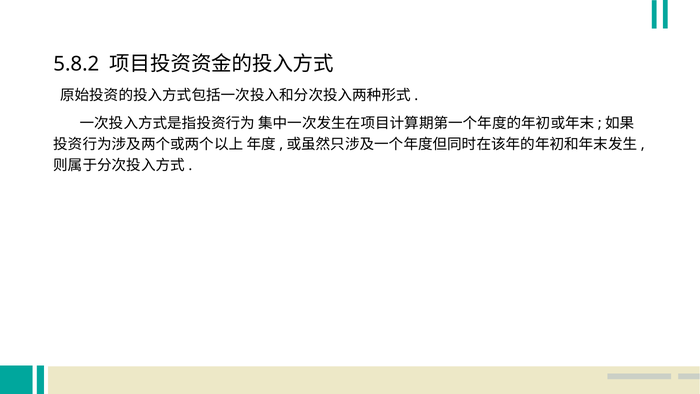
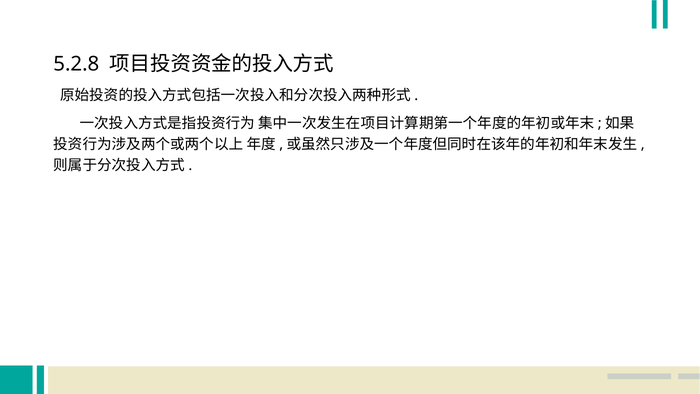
5.8.2: 5.8.2 -> 5.2.8 (76, 64)
